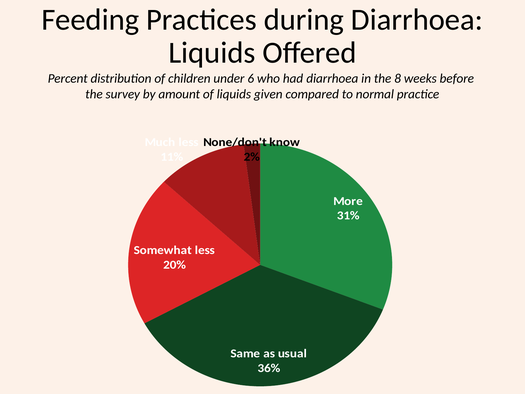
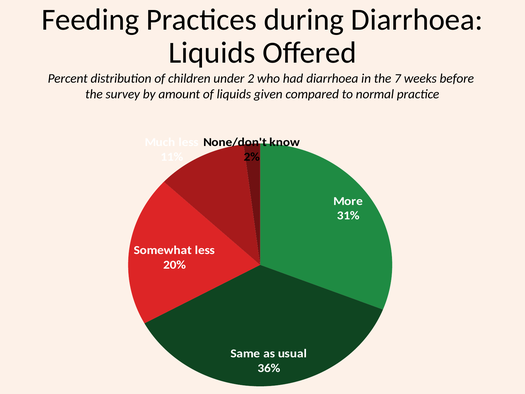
6: 6 -> 2 (251, 79)
8: 8 -> 7 (398, 79)
